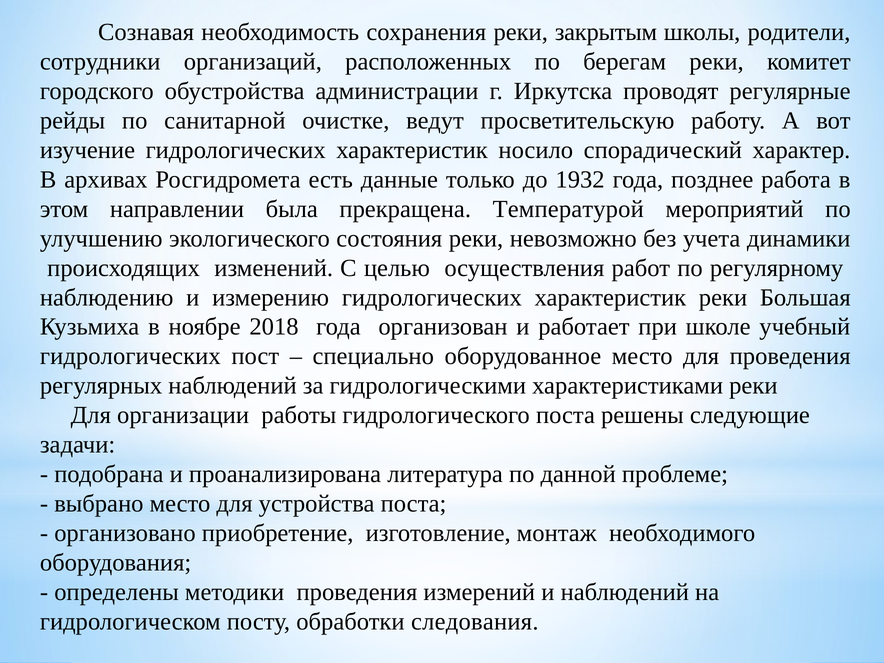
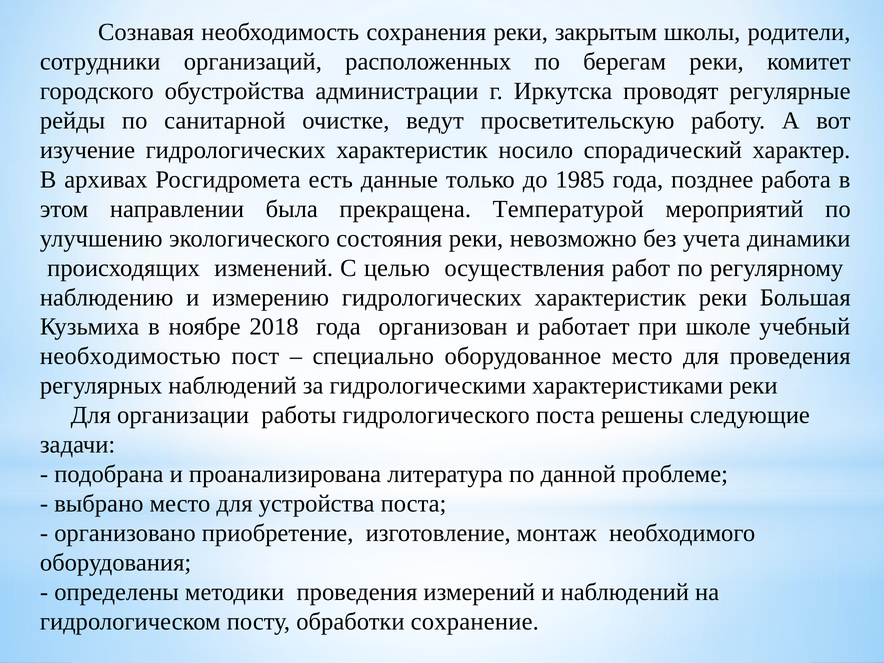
1932: 1932 -> 1985 (580, 179)
гидрологических: гидрологических -> необходимостью (130, 356)
следования: следования -> сохранение (475, 622)
